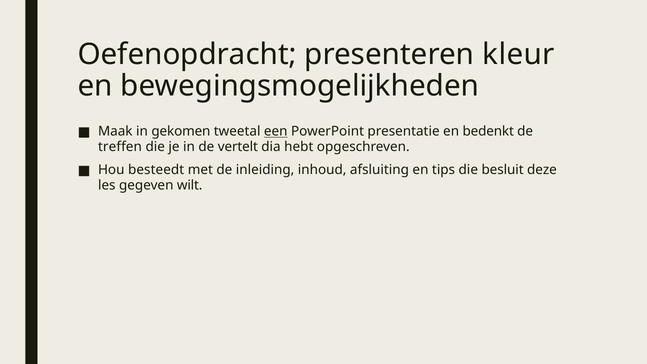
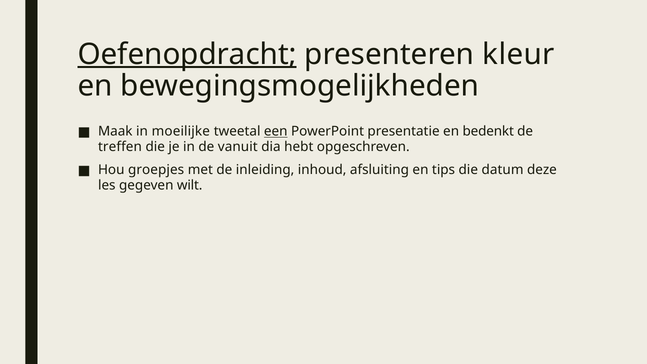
Oefenopdracht underline: none -> present (187, 54)
gekomen: gekomen -> moeilijke (181, 131)
vertelt: vertelt -> vanuit (238, 147)
besteedt: besteedt -> groepjes (156, 170)
besluit: besluit -> datum (502, 170)
